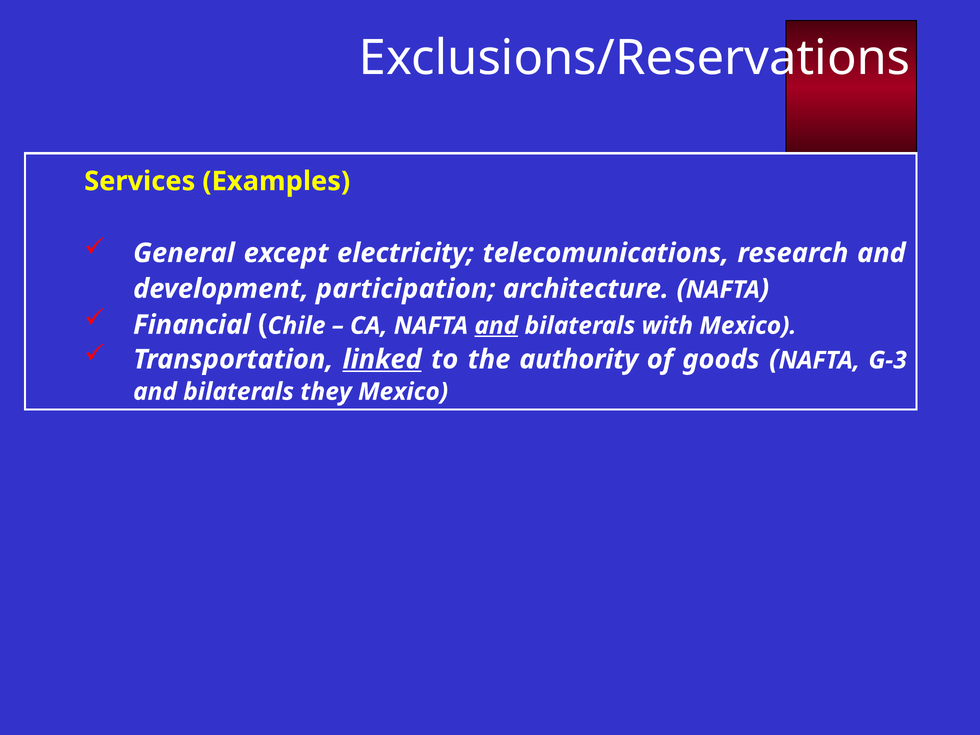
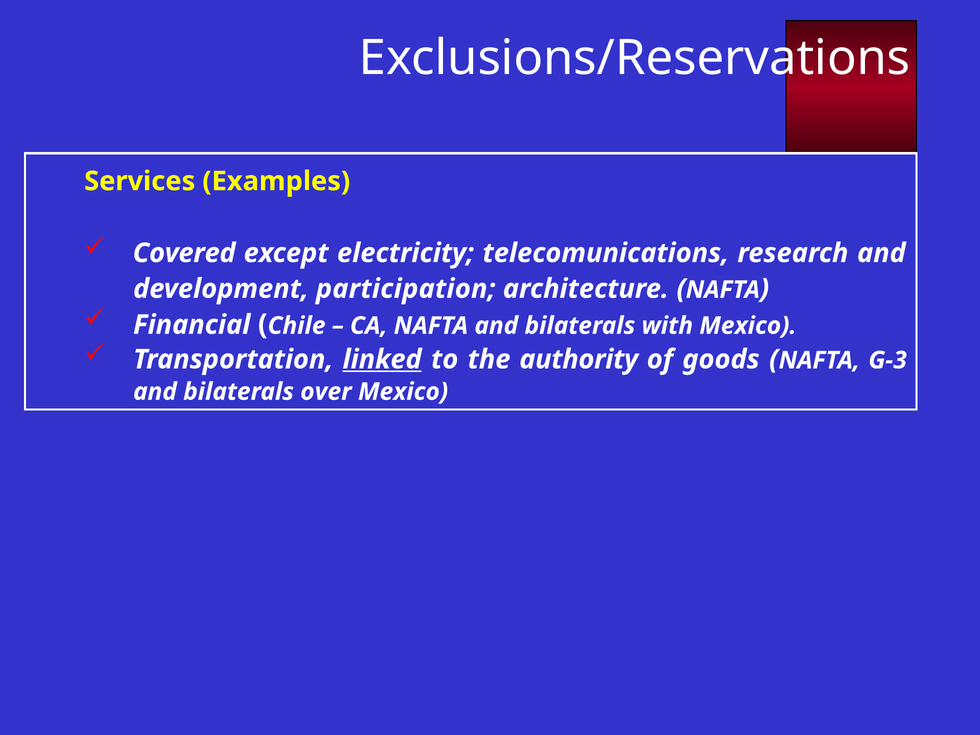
General: General -> Covered (184, 253)
and underline: present -> none (496, 326)
they: they -> over (326, 392)
